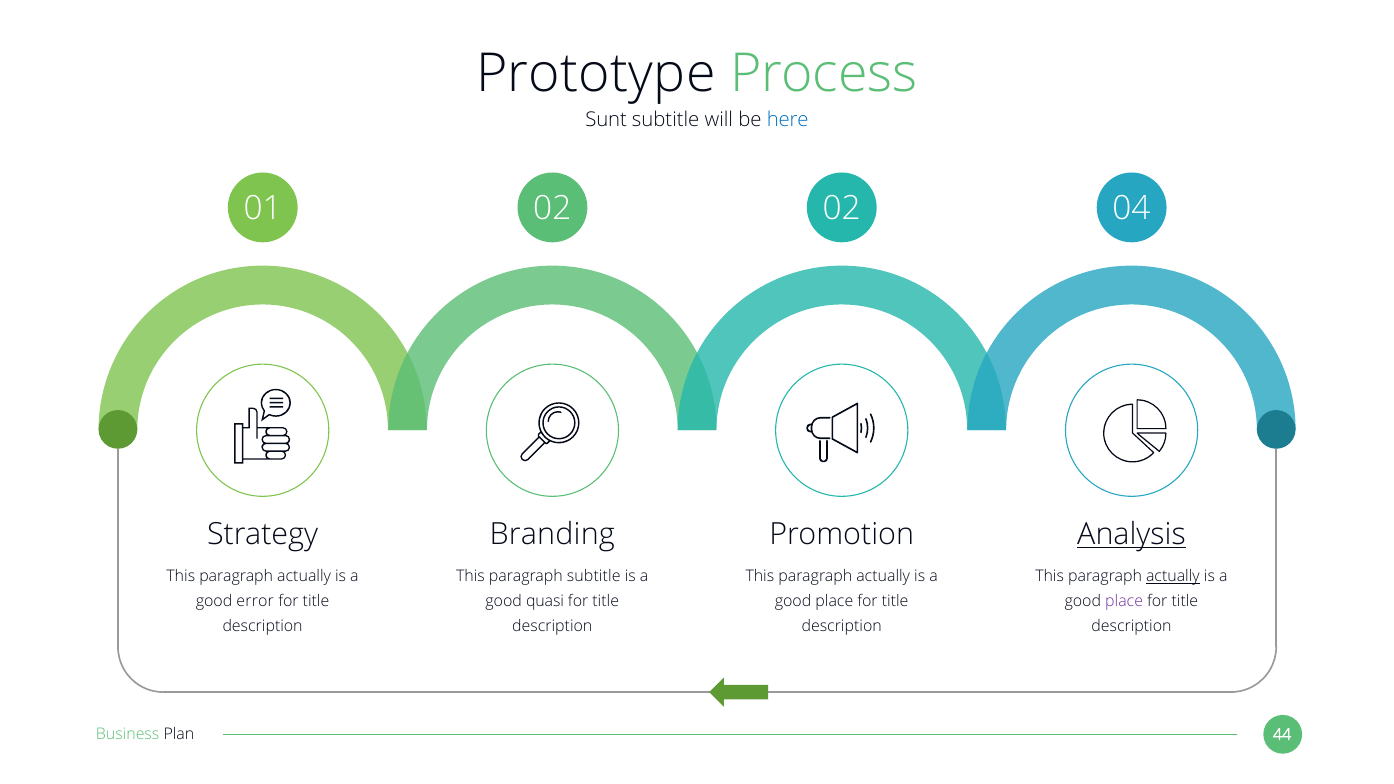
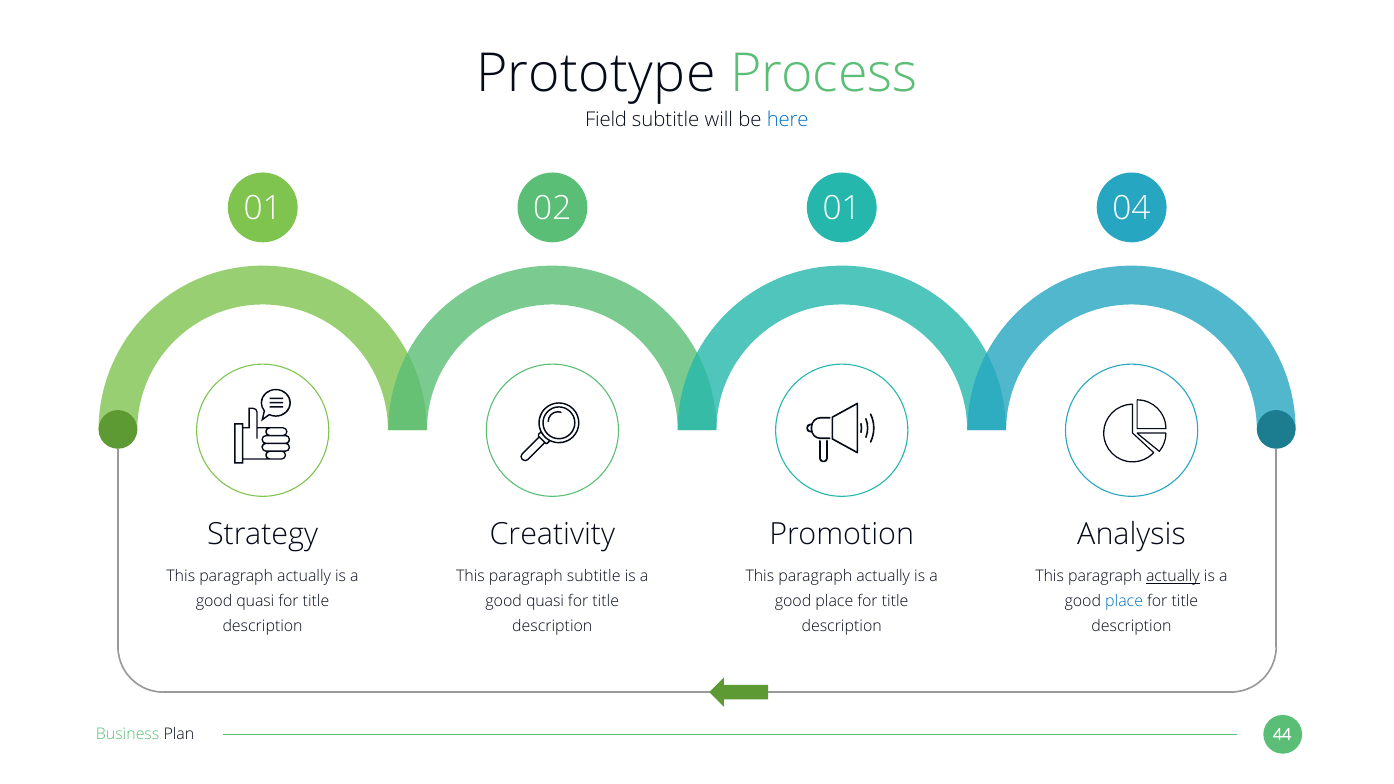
Sunt: Sunt -> Field (606, 120)
02 02: 02 -> 01 (842, 209)
Branding: Branding -> Creativity (552, 534)
Analysis underline: present -> none (1131, 534)
error: error -> quasi (255, 602)
place colour: purple -> blue (1124, 602)
